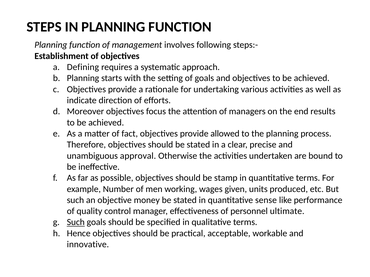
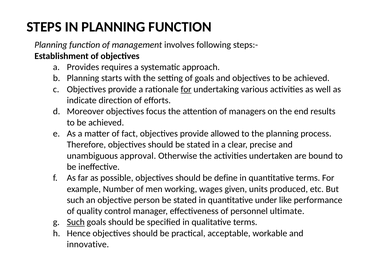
Defining: Defining -> Provides (83, 67)
for underline: none -> present (186, 89)
stamp: stamp -> define (226, 178)
money: money -> person (147, 200)
sense: sense -> under (266, 200)
